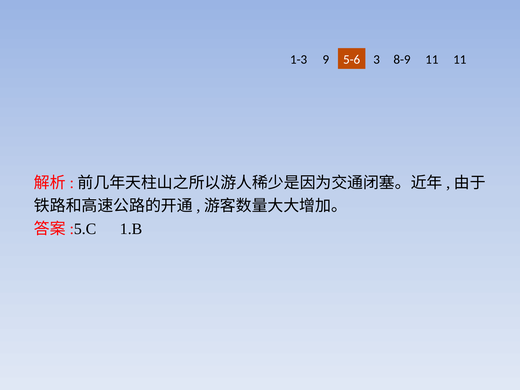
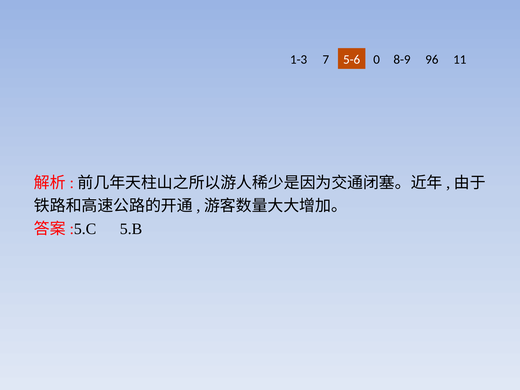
9: 9 -> 7 (326, 59)
3: 3 -> 0 (377, 59)
8-9 11: 11 -> 96 (432, 59)
1.B: 1.B -> 5.B (131, 229)
